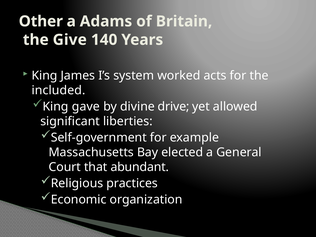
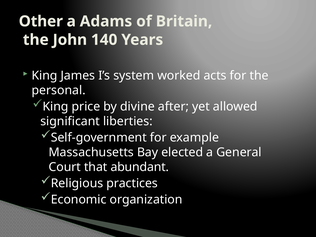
Give: Give -> John (70, 40)
included: included -> personal (59, 90)
gave: gave -> price (86, 107)
drive: drive -> after (173, 107)
